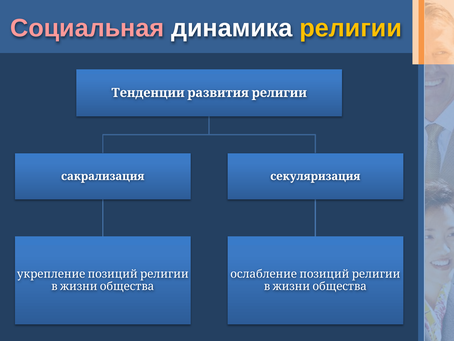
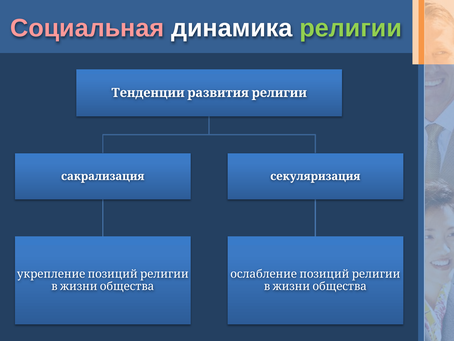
религии colour: yellow -> light green (351, 28)
